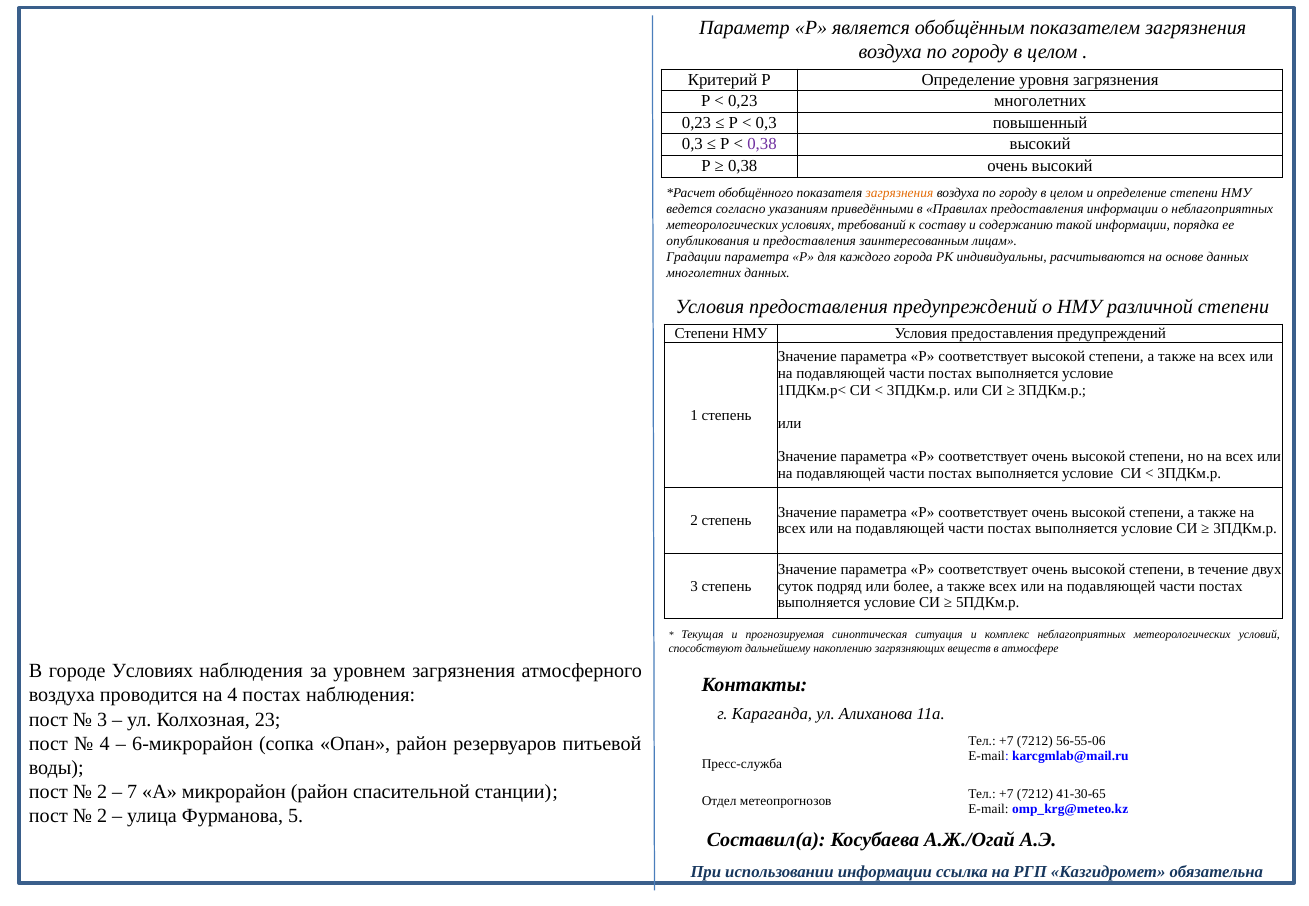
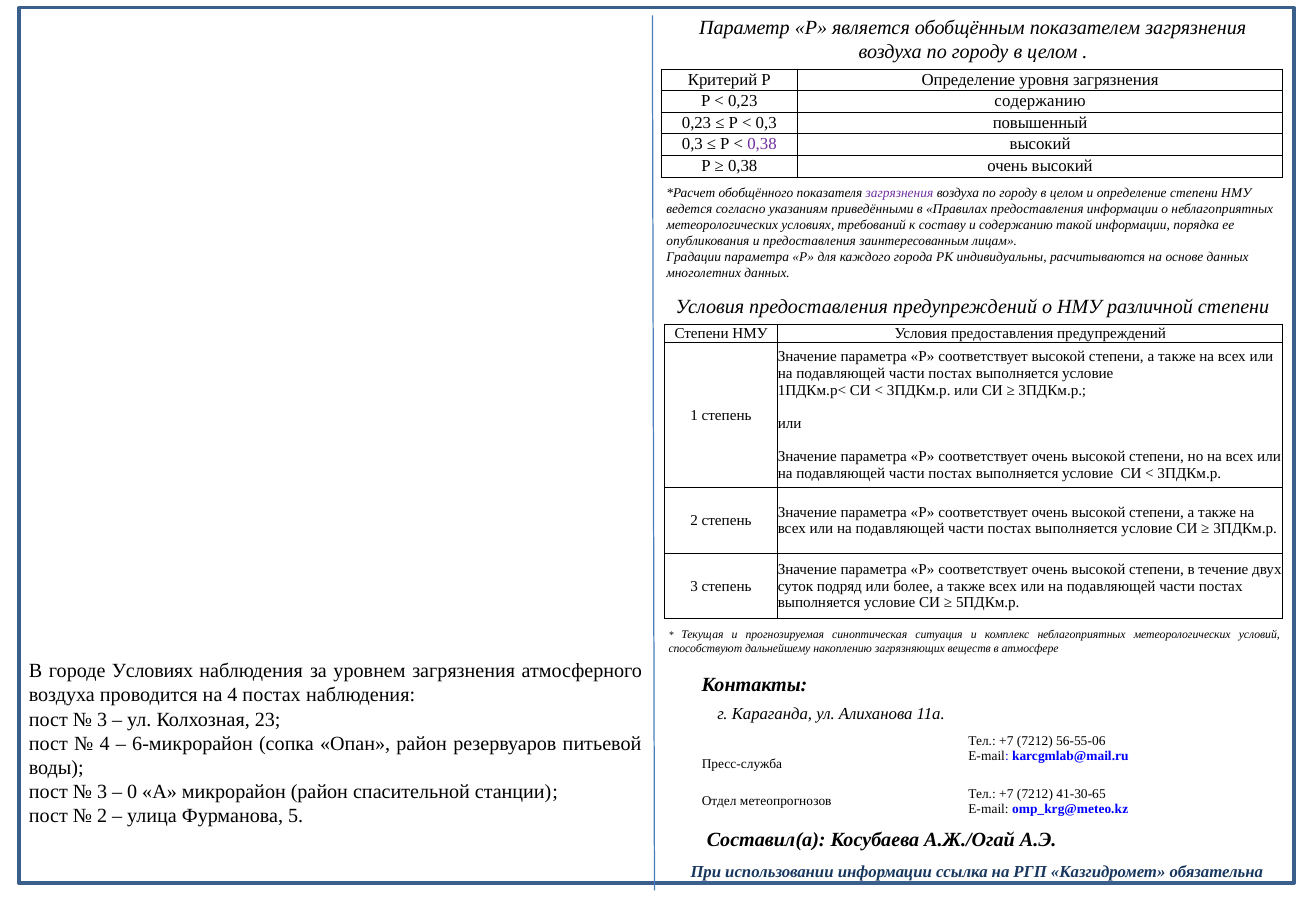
0,23 многолетних: многолетних -> содержанию (1040, 101)
загрязнения colour: orange -> purple (899, 193)
2: 2 -> 3 (102, 792)
7: 7 -> 0 (132, 792)
